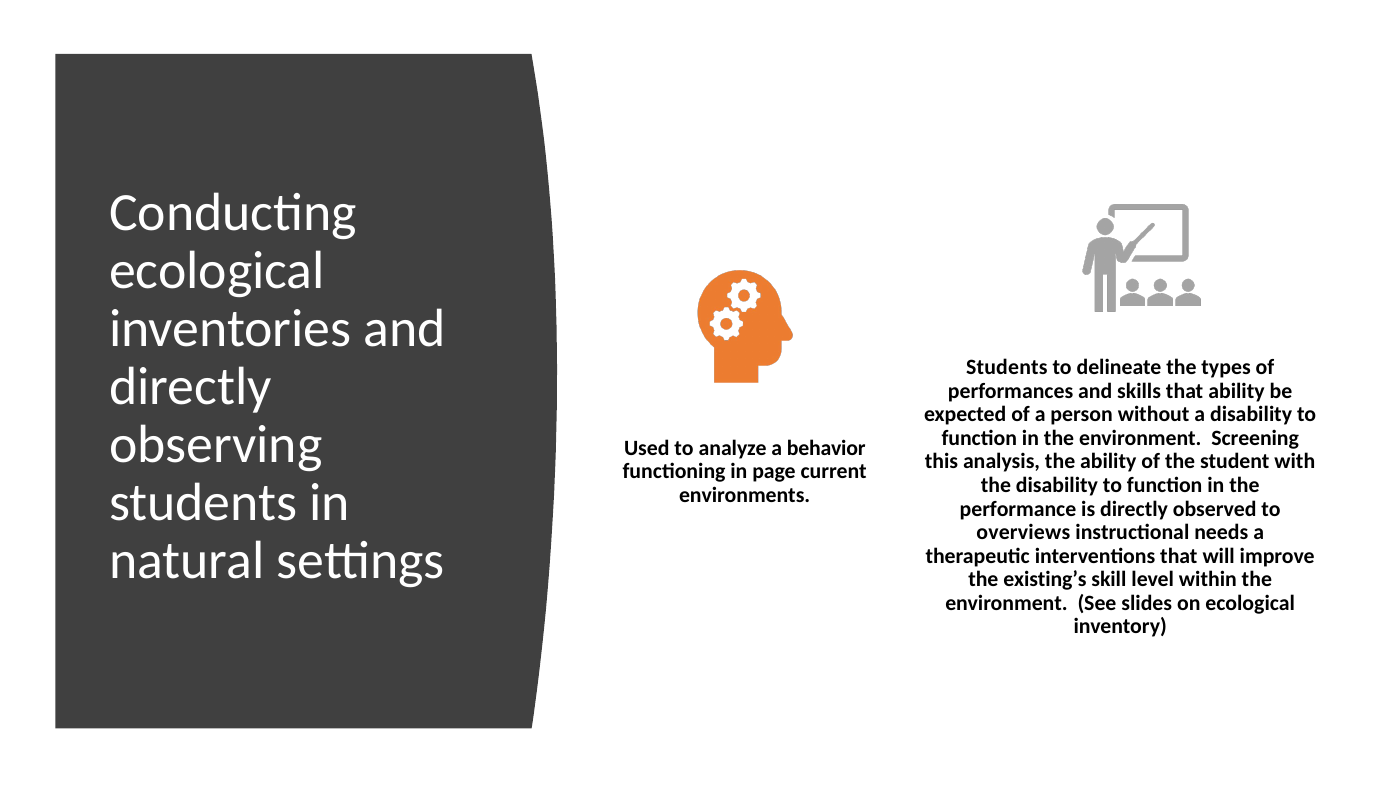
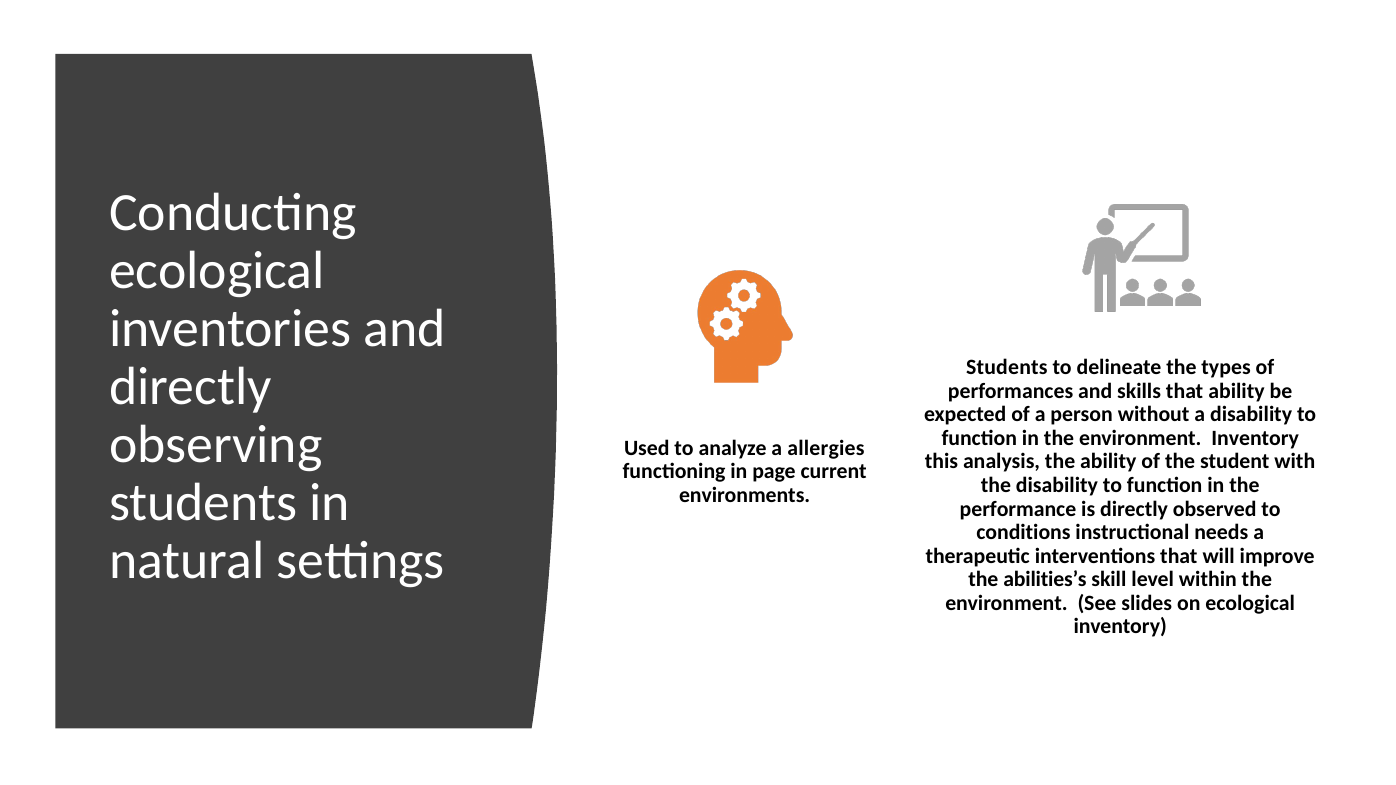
environment Screening: Screening -> Inventory (1255, 438)
behavior: behavior -> allergies (826, 448)
overviews: overviews -> conditions (1023, 533)
existing’s: existing’s -> abilities’s (1045, 580)
